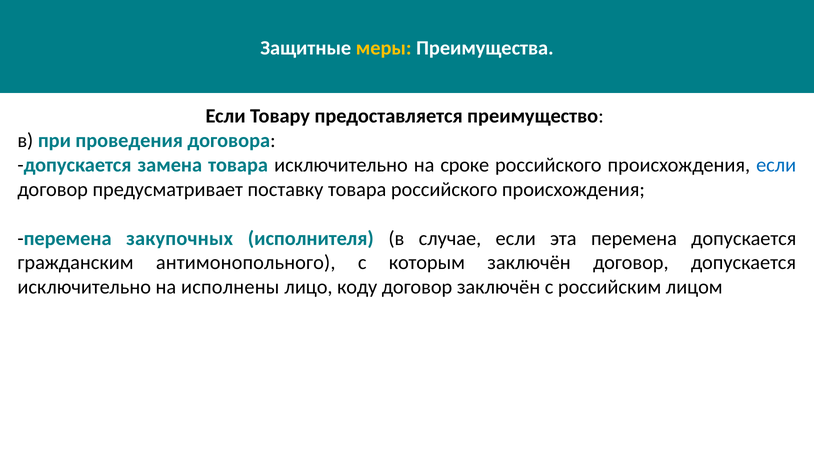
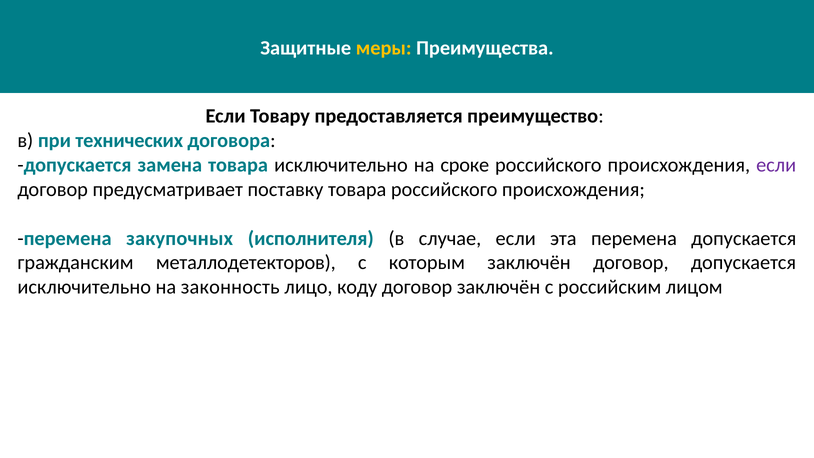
проведения: проведения -> технических (129, 141)
если colour: blue -> purple (776, 165)
антимонопольного: антимонопольного -> металлодетекторов (246, 263)
исполнены: исполнены -> законность (230, 287)
